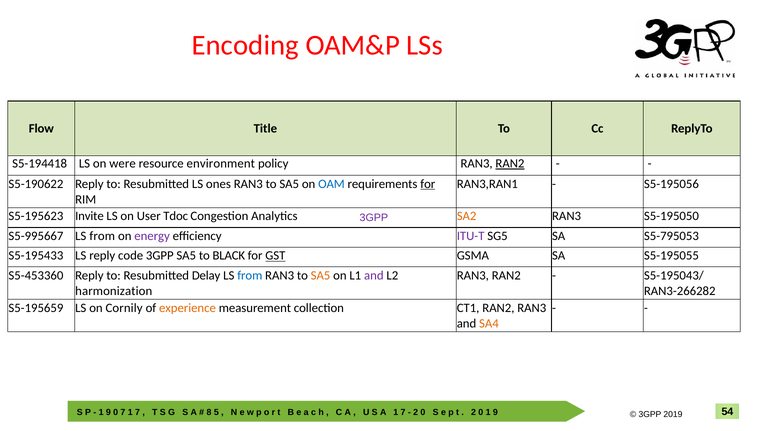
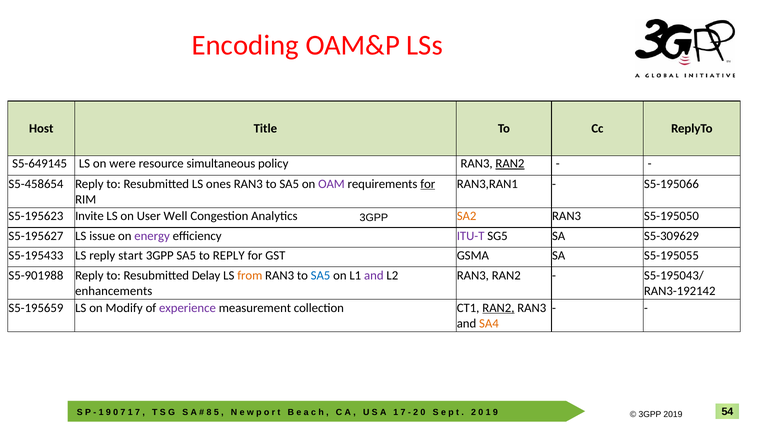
Flow: Flow -> Host (41, 129)
S5-194418: S5-194418 -> S5-649145 (40, 164)
environment: environment -> simultaneous (221, 164)
S5-190622: S5-190622 -> S5-458654 (36, 184)
OAM colour: blue -> purple (331, 184)
S5-195056: S5-195056 -> S5-195066 (671, 184)
Tdoc: Tdoc -> Well (176, 216)
3GPP colour: purple -> black (374, 218)
S5-995667: S5-995667 -> S5-195627 (36, 236)
from: from -> issue (102, 236)
S5-795053: S5-795053 -> S5-309629 (671, 236)
code: code -> start (131, 256)
to BLACK: BLACK -> REPLY (229, 256)
GST underline: present -> none (275, 256)
S5-453360: S5-453360 -> S5-901988 (36, 276)
from colour: blue -> orange (250, 276)
SA5 colour: orange -> blue (321, 276)
harmonization: harmonization -> enhancements (114, 291)
RAN3-266282: RAN3-266282 -> RAN3-192142 (680, 291)
Cornily: Cornily -> Modify (124, 308)
experience colour: orange -> purple (187, 308)
RAN2 underline: none -> present (498, 308)
